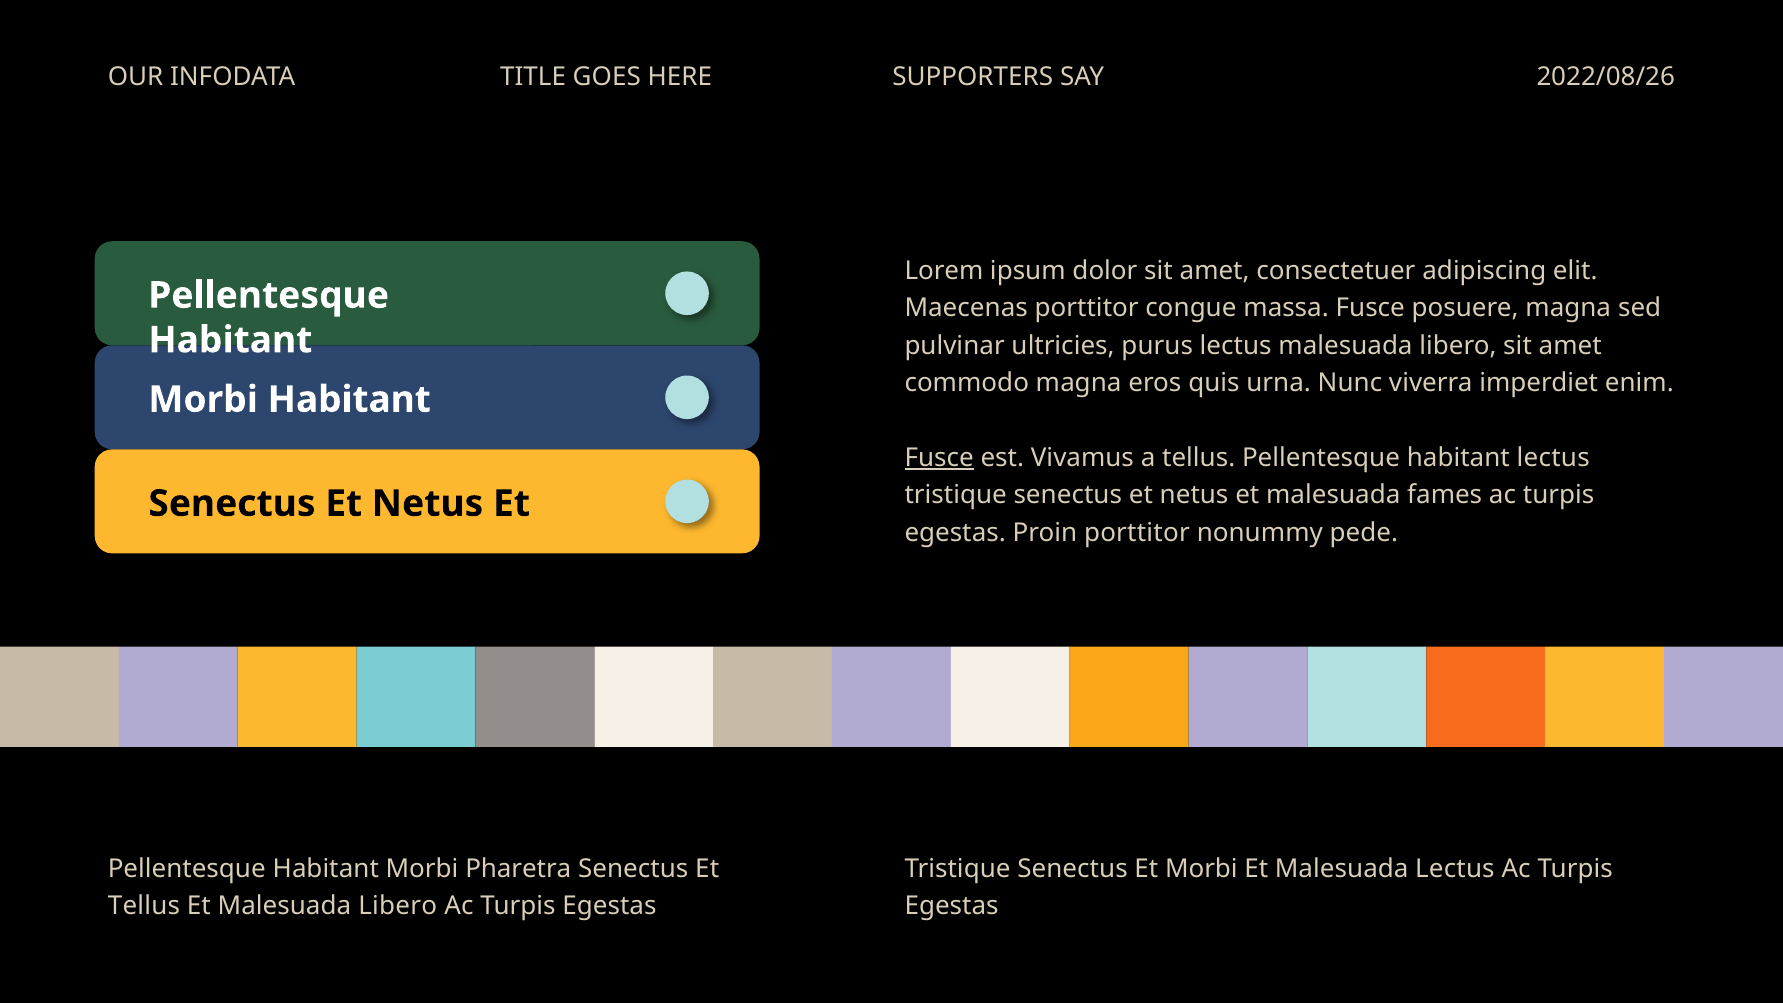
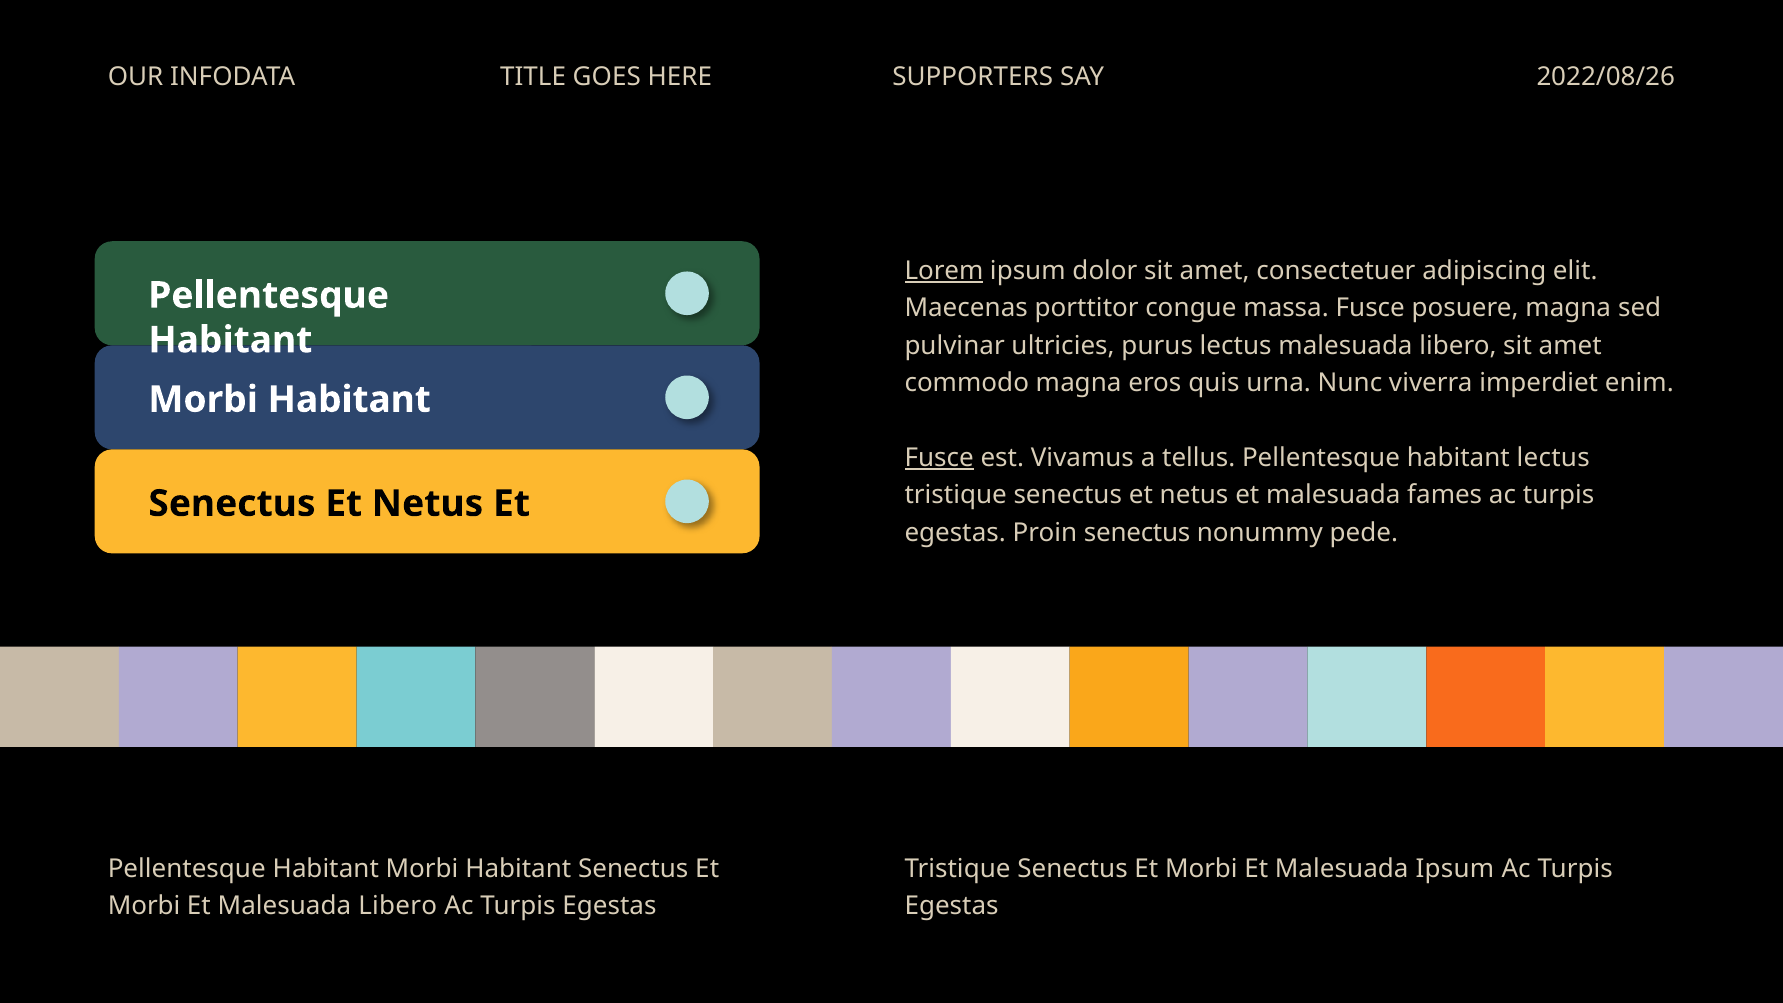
Lorem underline: none -> present (944, 271)
Proin porttitor: porttitor -> senectus (1137, 533)
Pharetra: Pharetra -> Habitant (518, 868)
Malesuada Lectus: Lectus -> Ipsum (1455, 868)
Tellus: Tellus -> Morbi (144, 906)
